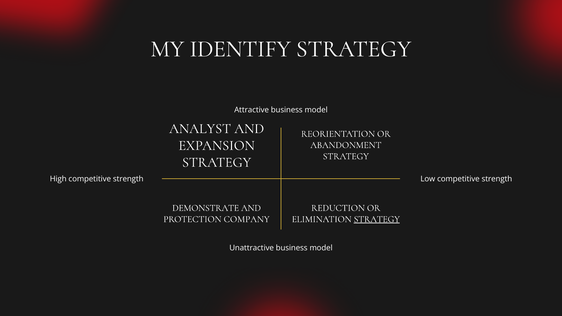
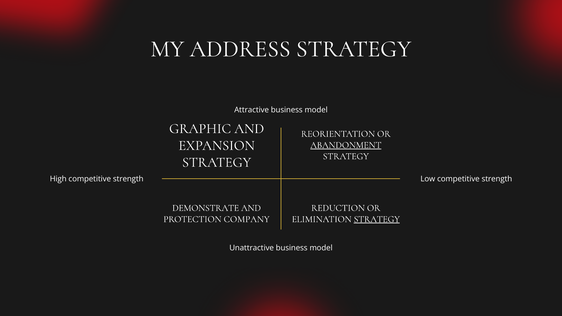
IDENTIFY: IDENTIFY -> ADDRESS (240, 49)
ANALYST: ANALYST -> GRAPHIC (200, 128)
ABANDONMENT underline: none -> present (346, 145)
